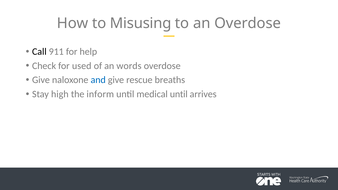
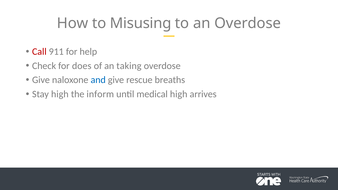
Call colour: black -> red (39, 52)
used: used -> does (82, 66)
words: words -> taking (129, 66)
medical until: until -> high (179, 94)
